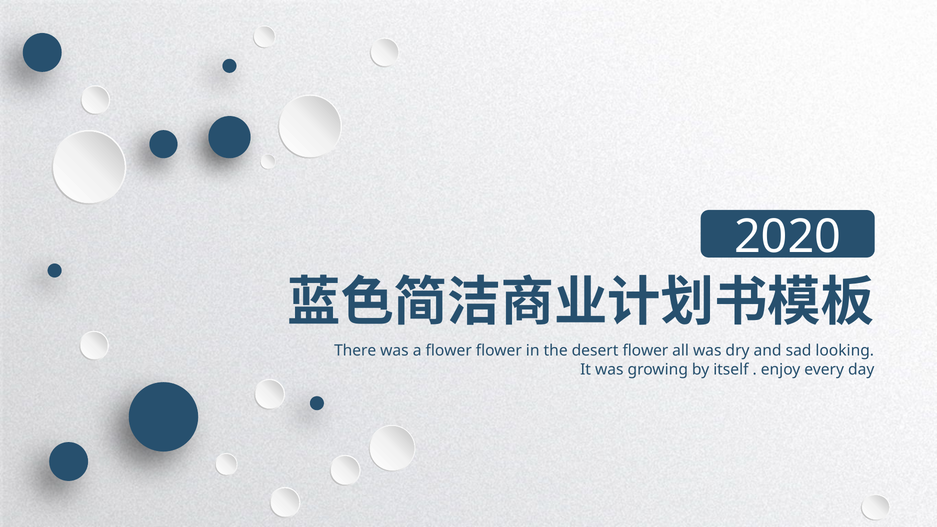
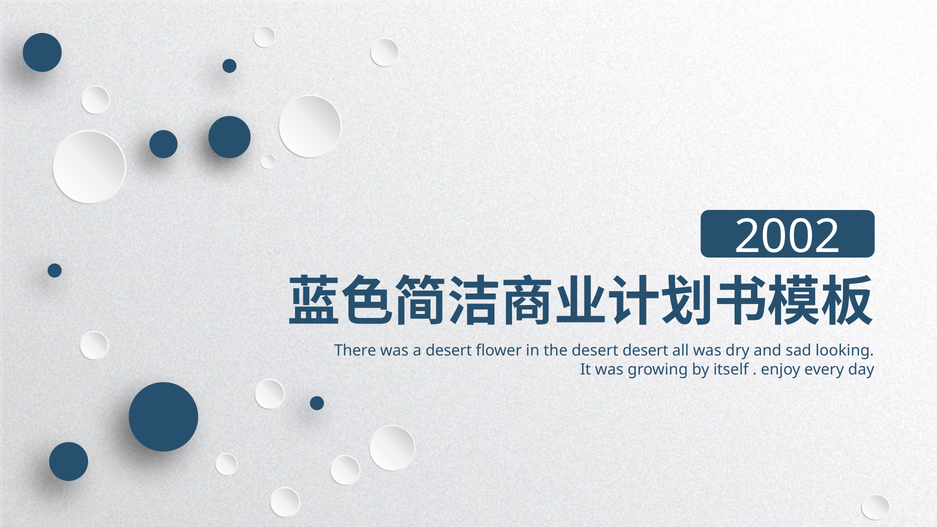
2020: 2020 -> 2002 (788, 237)
a flower: flower -> desert (449, 351)
desert flower: flower -> desert (645, 351)
